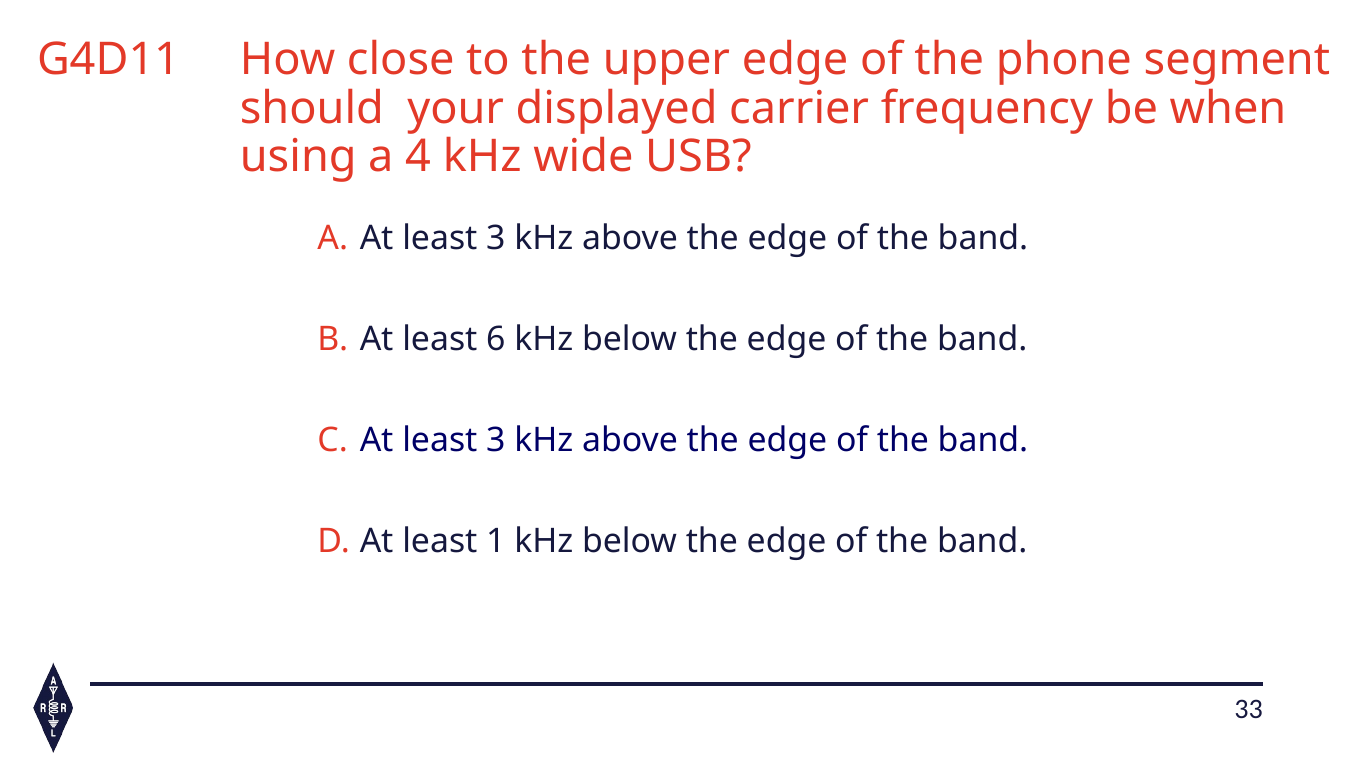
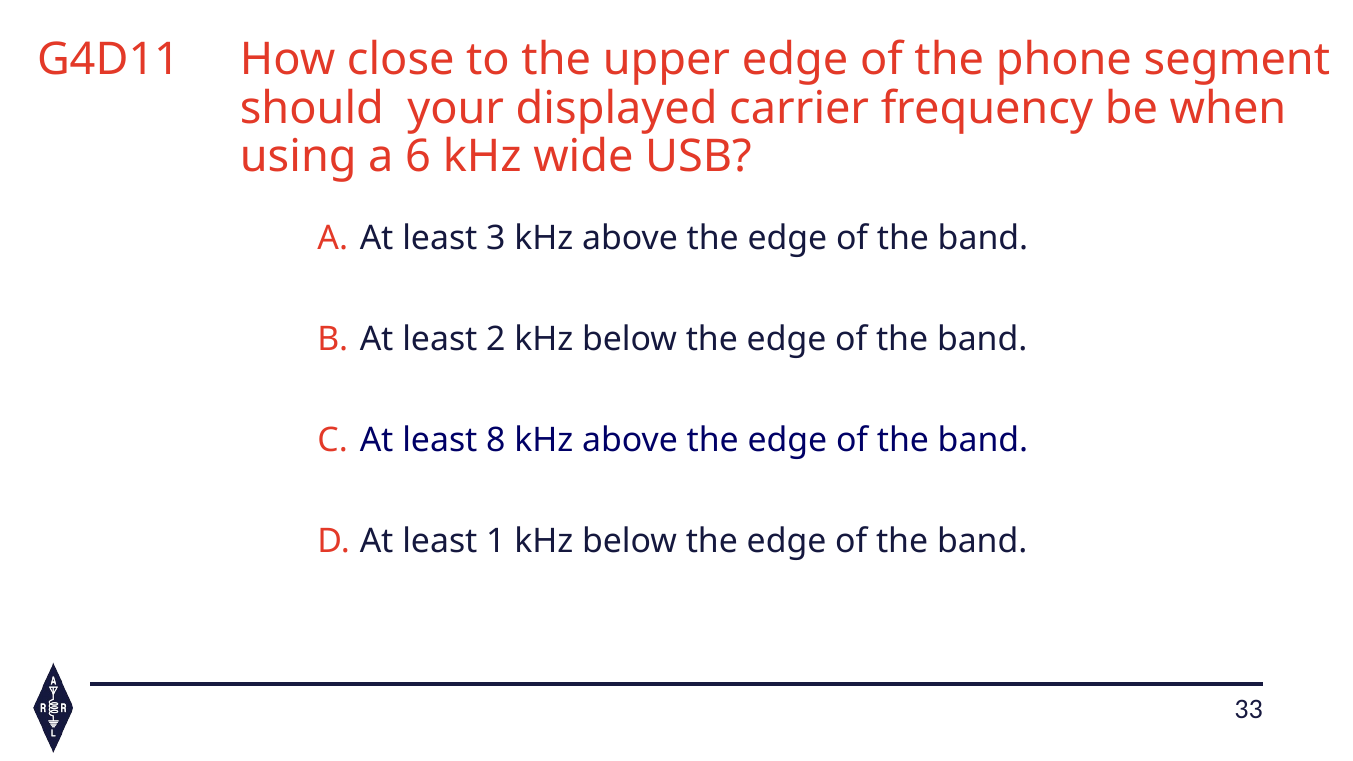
4: 4 -> 6 (418, 157)
6: 6 -> 2 (496, 339)
3: 3 -> 8 (496, 440)
